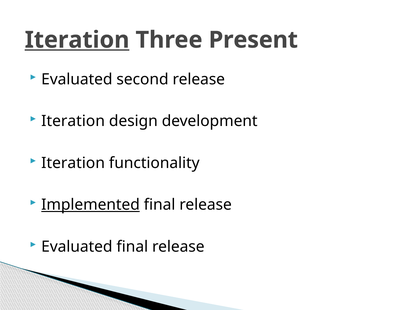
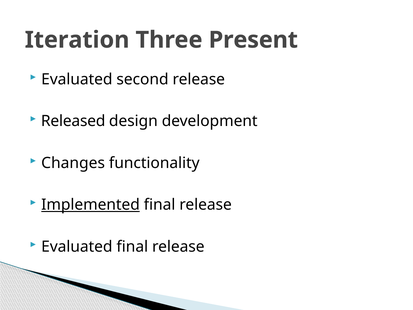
Iteration underline: present -> none (77, 40)
Iteration: Iteration -> Released (73, 121)
Iteration: Iteration -> Changes (73, 163)
